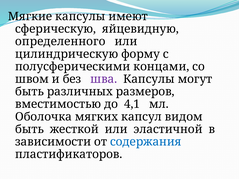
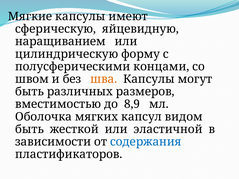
определенного: определенного -> наращиванием (60, 42)
шва colour: purple -> orange (104, 79)
4,1: 4,1 -> 8,9 (132, 104)
